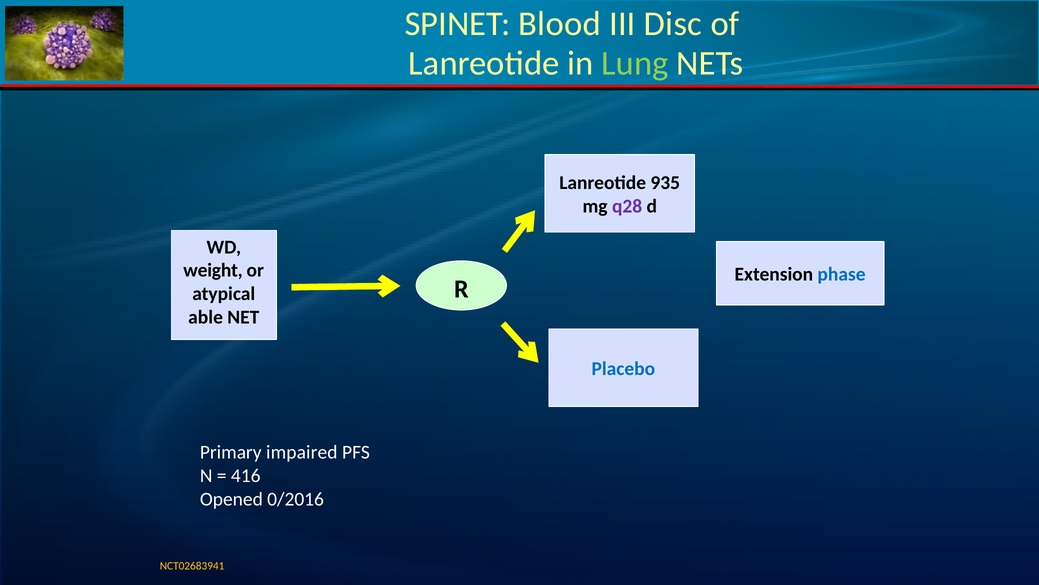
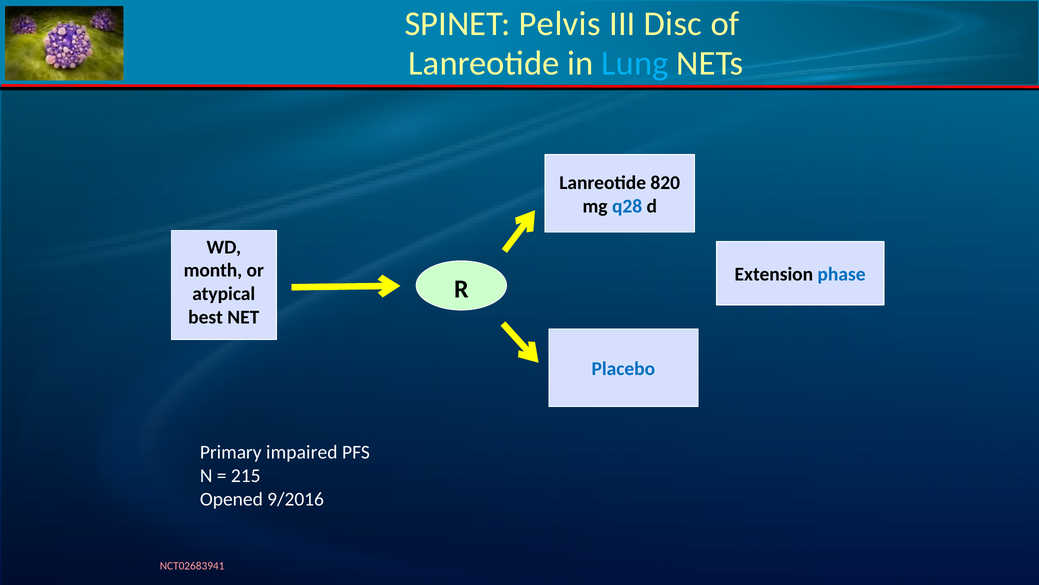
Blood: Blood -> Pelvis (560, 24)
Lung colour: light green -> light blue (635, 63)
935: 935 -> 820 (665, 183)
q28 colour: purple -> blue (627, 206)
weight: weight -> month (213, 270)
able: able -> best (206, 317)
416: 416 -> 215 (246, 475)
0/2016: 0/2016 -> 9/2016 (296, 499)
NCT02683941 colour: yellow -> pink (192, 565)
